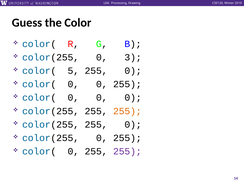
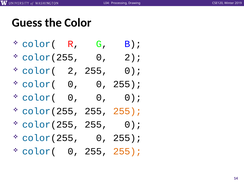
0 3: 3 -> 2 (133, 57)
color( 5: 5 -> 2 (73, 71)
255 colour: purple -> orange (127, 151)
